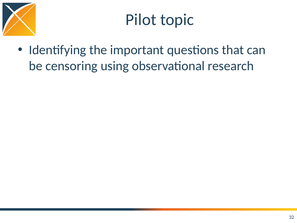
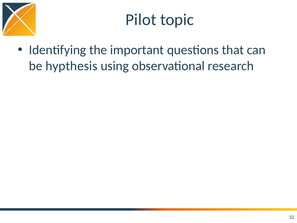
censoring: censoring -> hypthesis (71, 66)
